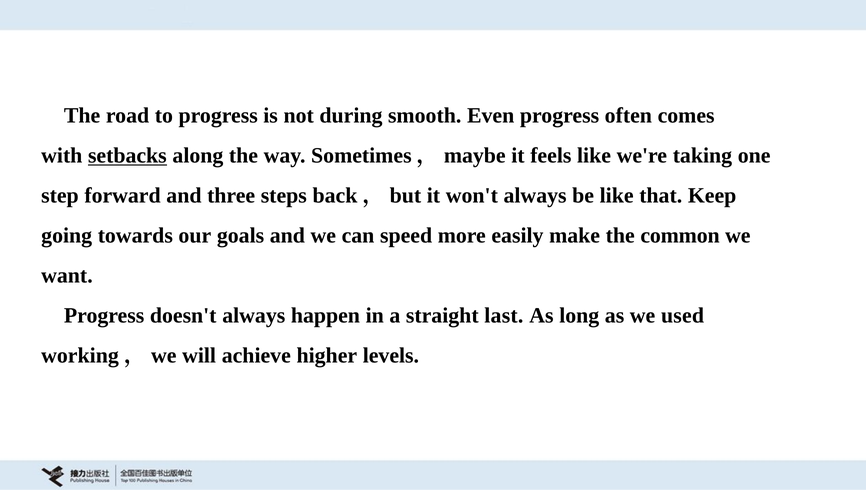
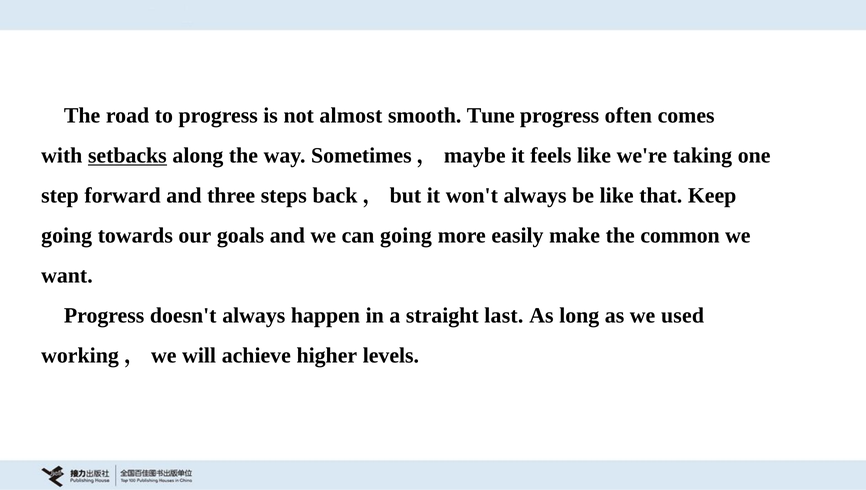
during: during -> almost (351, 115)
Even: Even -> Tune (491, 115)
can speed: speed -> going (406, 235)
